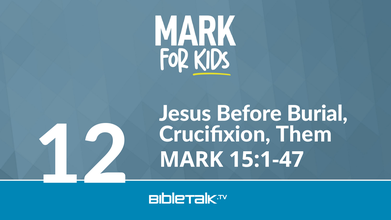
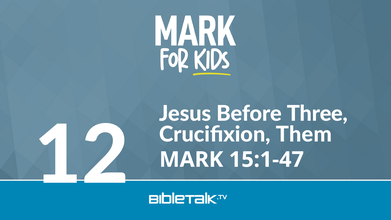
Burial: Burial -> Three (317, 114)
